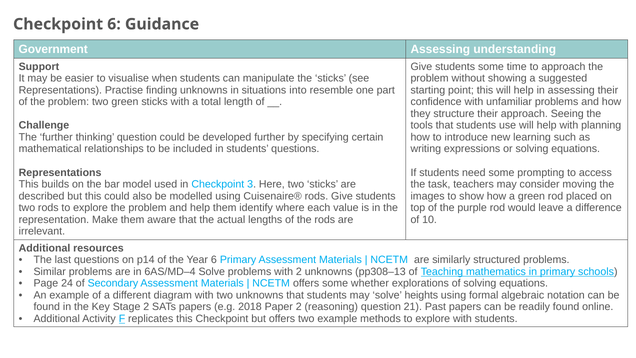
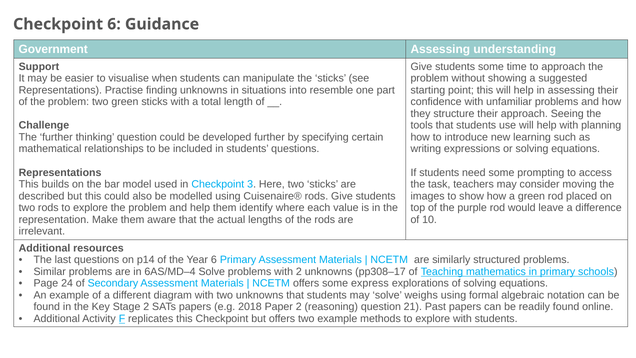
pp308–13: pp308–13 -> pp308–17 (380, 271)
whether: whether -> express (370, 283)
heights: heights -> weighs (421, 295)
